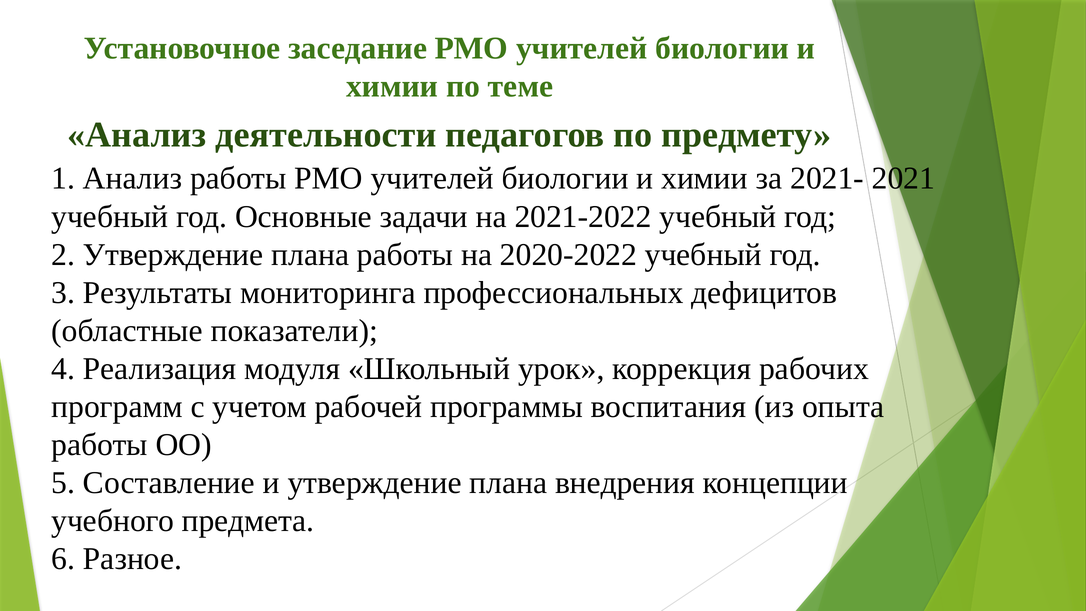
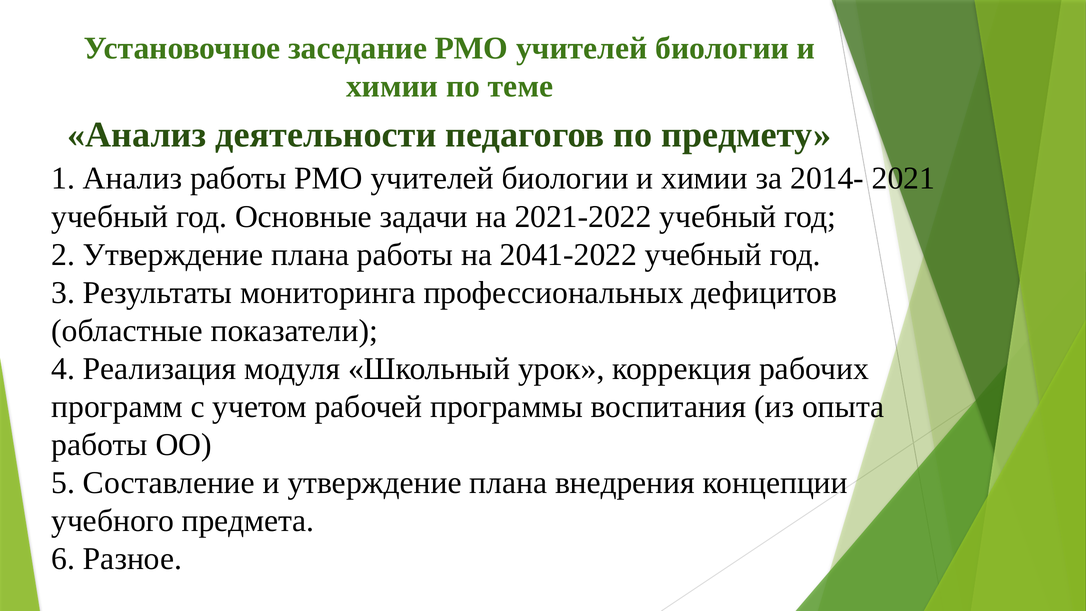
2021-: 2021- -> 2014- (827, 178)
2020-2022: 2020-2022 -> 2041-2022 (568, 255)
